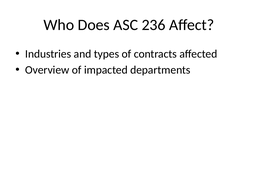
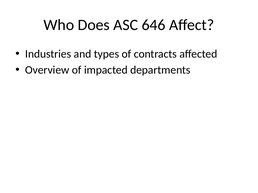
236: 236 -> 646 (154, 25)
